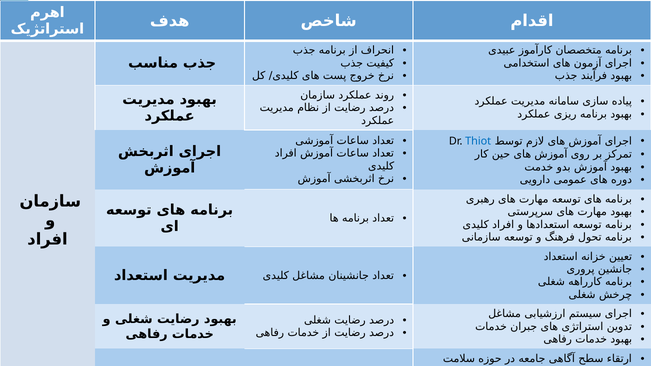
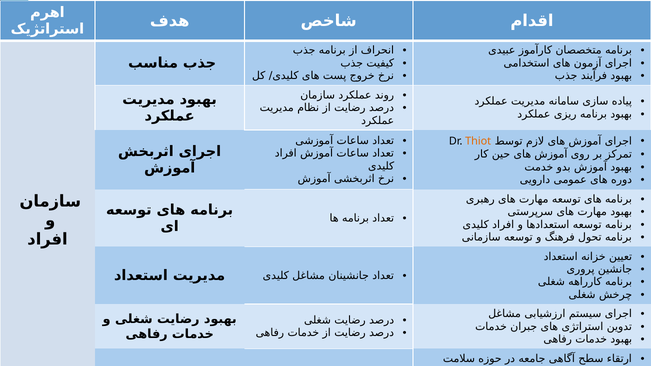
Thiot colour: blue -> orange (478, 141)
